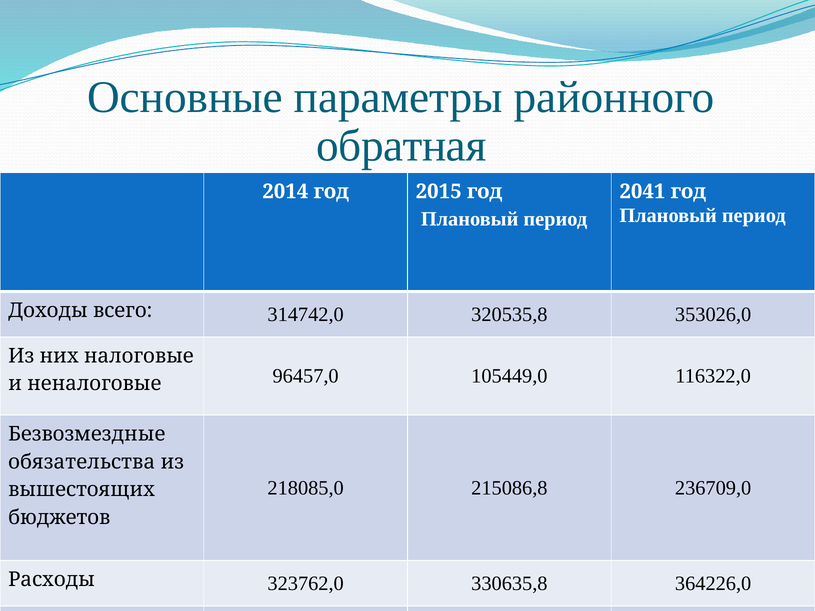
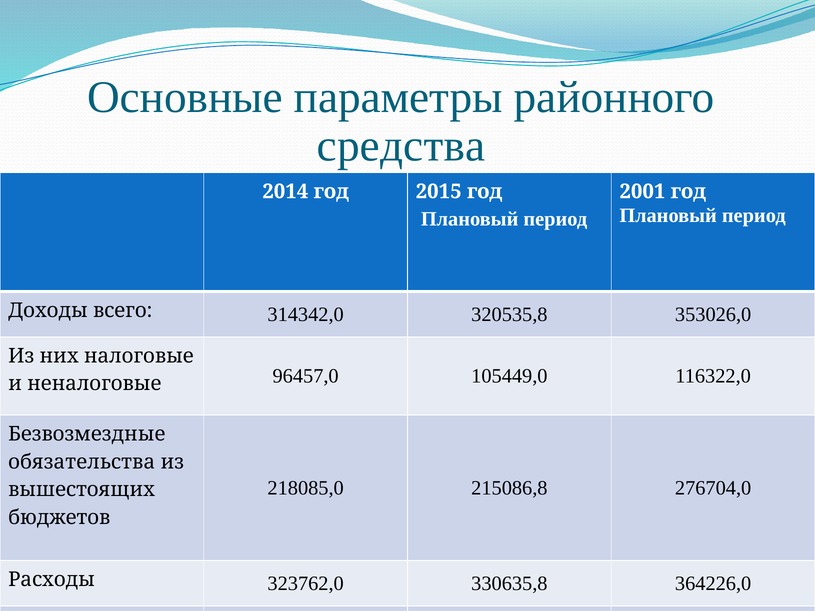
обратная: обратная -> средства (401, 146)
2041: 2041 -> 2001 (642, 192)
314742,0: 314742,0 -> 314342,0 (306, 314)
236709,0: 236709,0 -> 276704,0 (713, 488)
